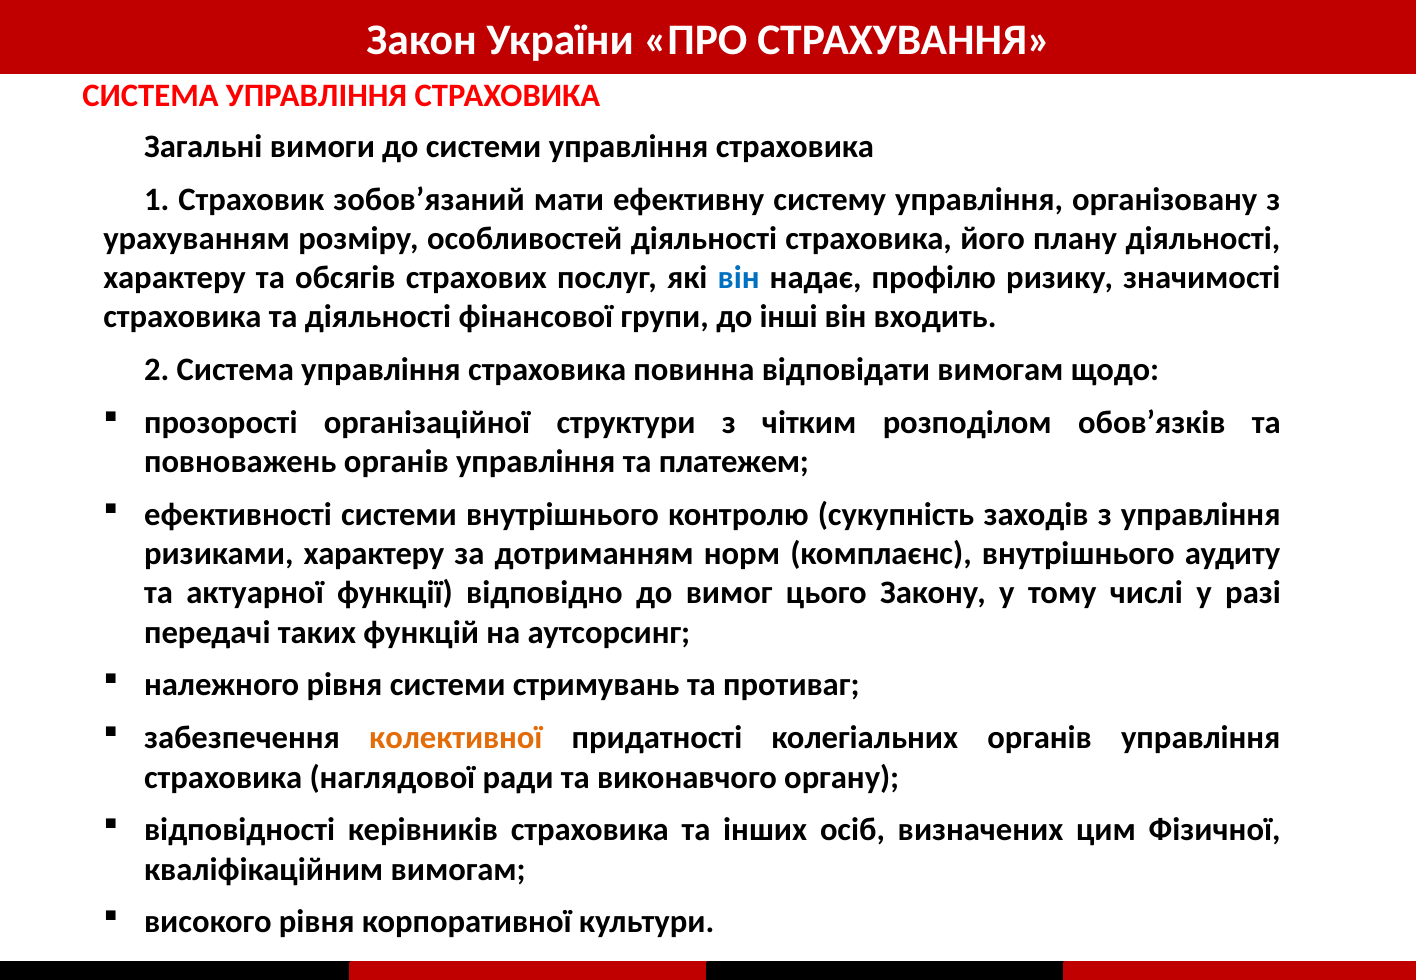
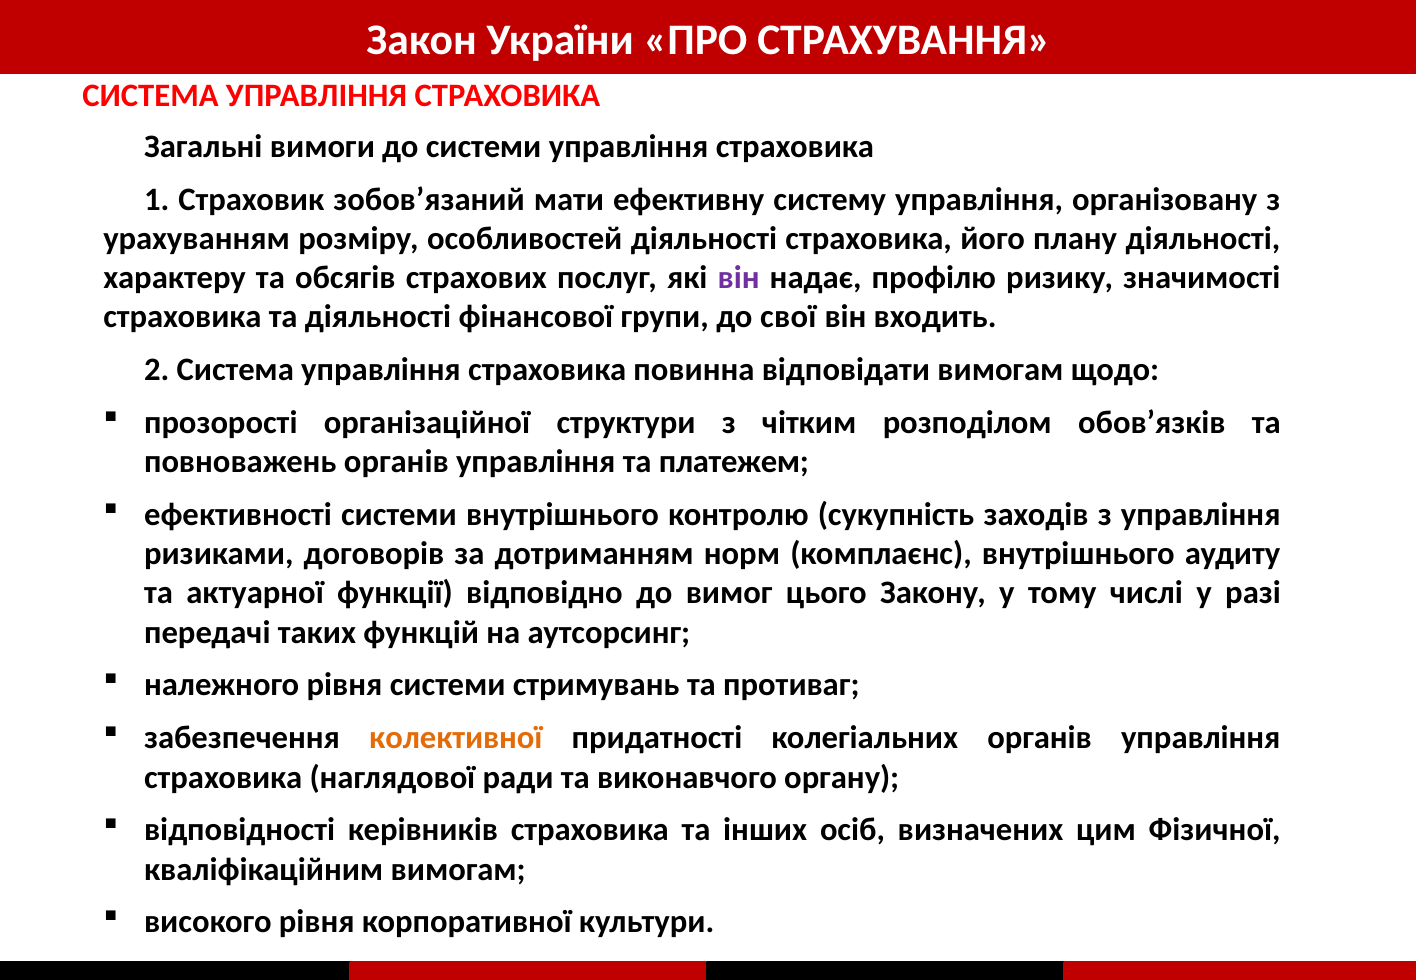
він colour: blue -> purple (739, 278)
інші: інші -> свої (788, 317)
ризиками характеру: характеру -> договорів (374, 554)
